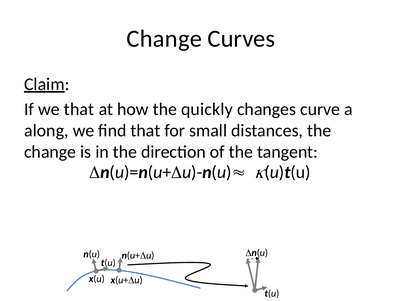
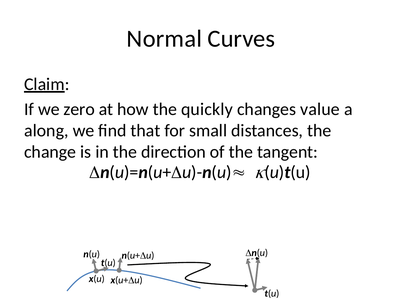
Change: Change -> Normal (164, 39)
we that: that -> zero (79, 109)
curve: curve -> value (320, 109)
